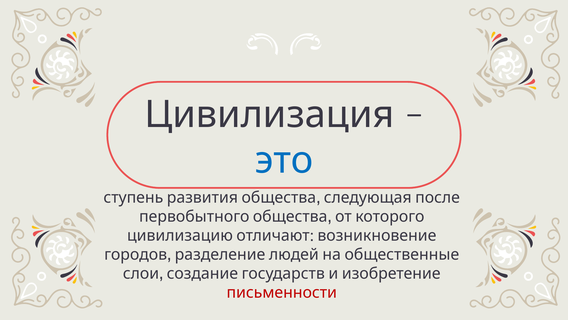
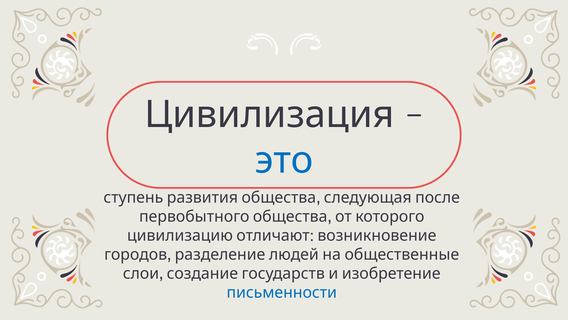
письменности colour: red -> blue (282, 292)
